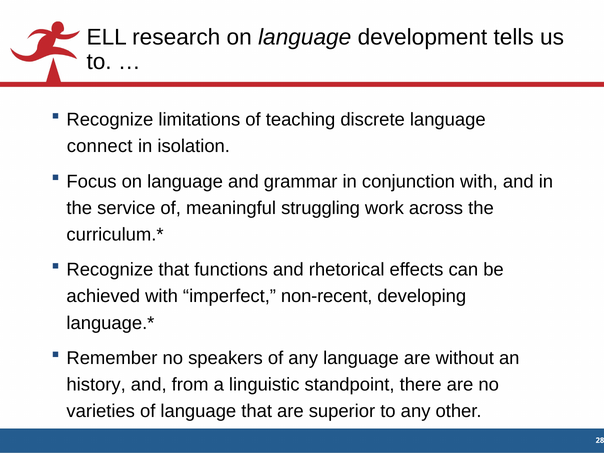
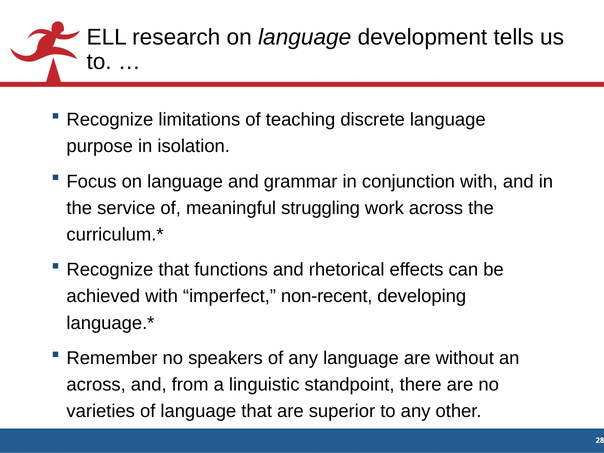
connect: connect -> purpose (100, 146)
history: history -> across (96, 385)
